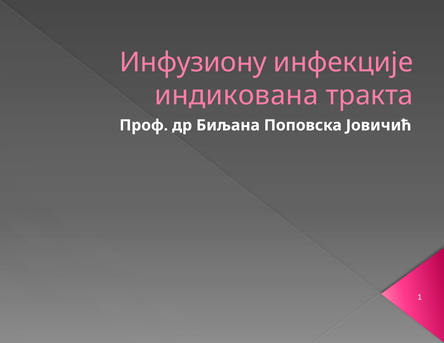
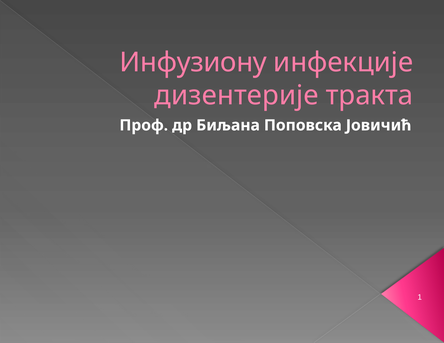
индикована: индикована -> дизентерије (236, 96)
